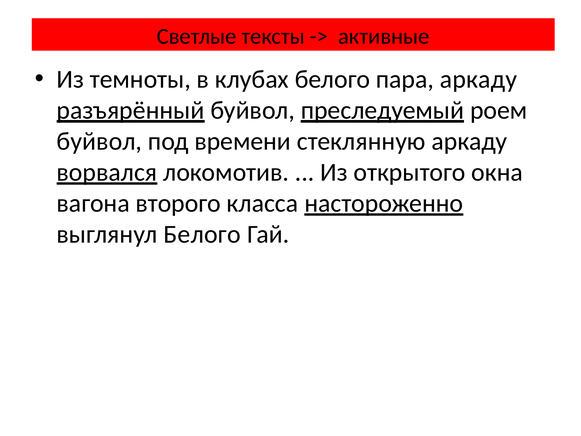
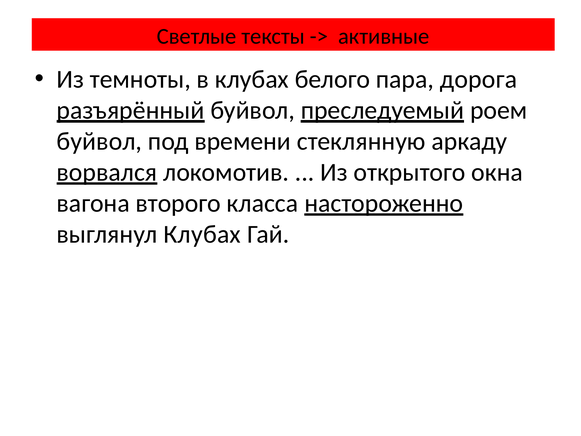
пара аркаду: аркаду -> дорога (478, 79)
выглянул Белого: Белого -> Клубах (202, 234)
